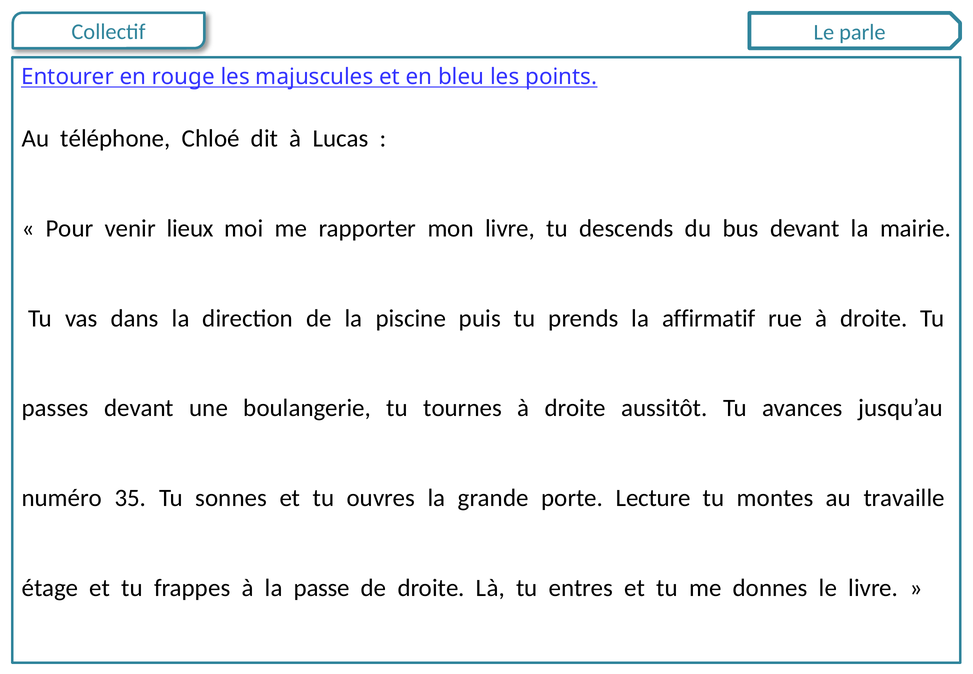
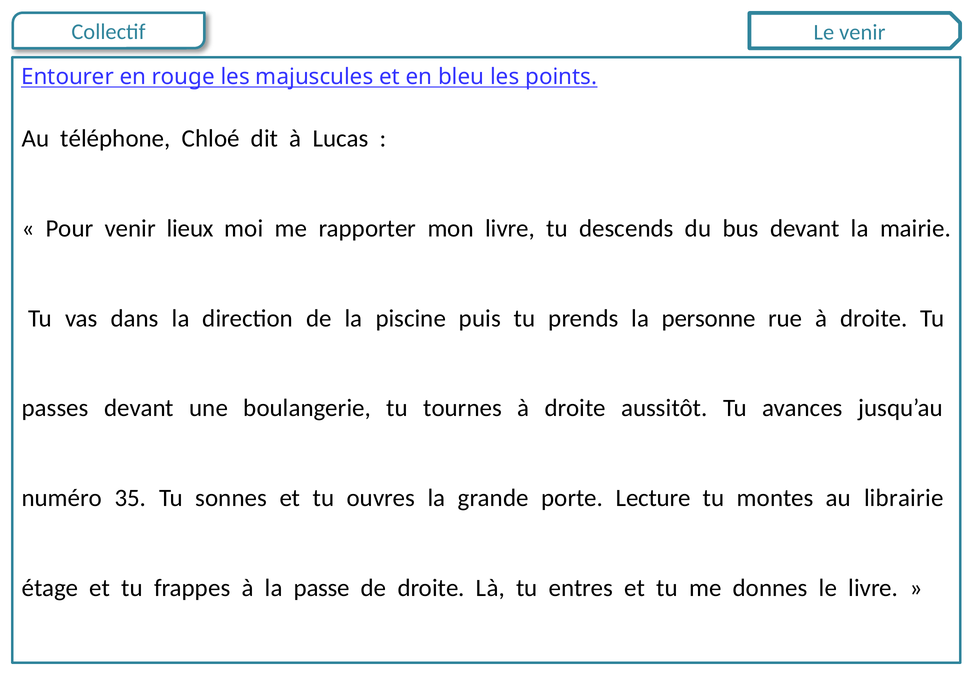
Le parle: parle -> venir (862, 32)
affirmatif: affirmatif -> personne (709, 318)
travaille: travaille -> librairie (904, 498)
